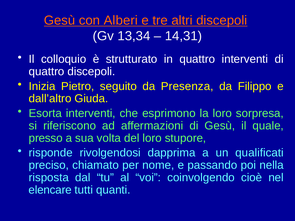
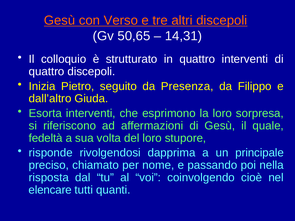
Alberi: Alberi -> Verso (121, 20)
13,34: 13,34 -> 50,65 (134, 36)
presso: presso -> fedeltà (46, 138)
qualificati: qualificati -> principale (260, 153)
